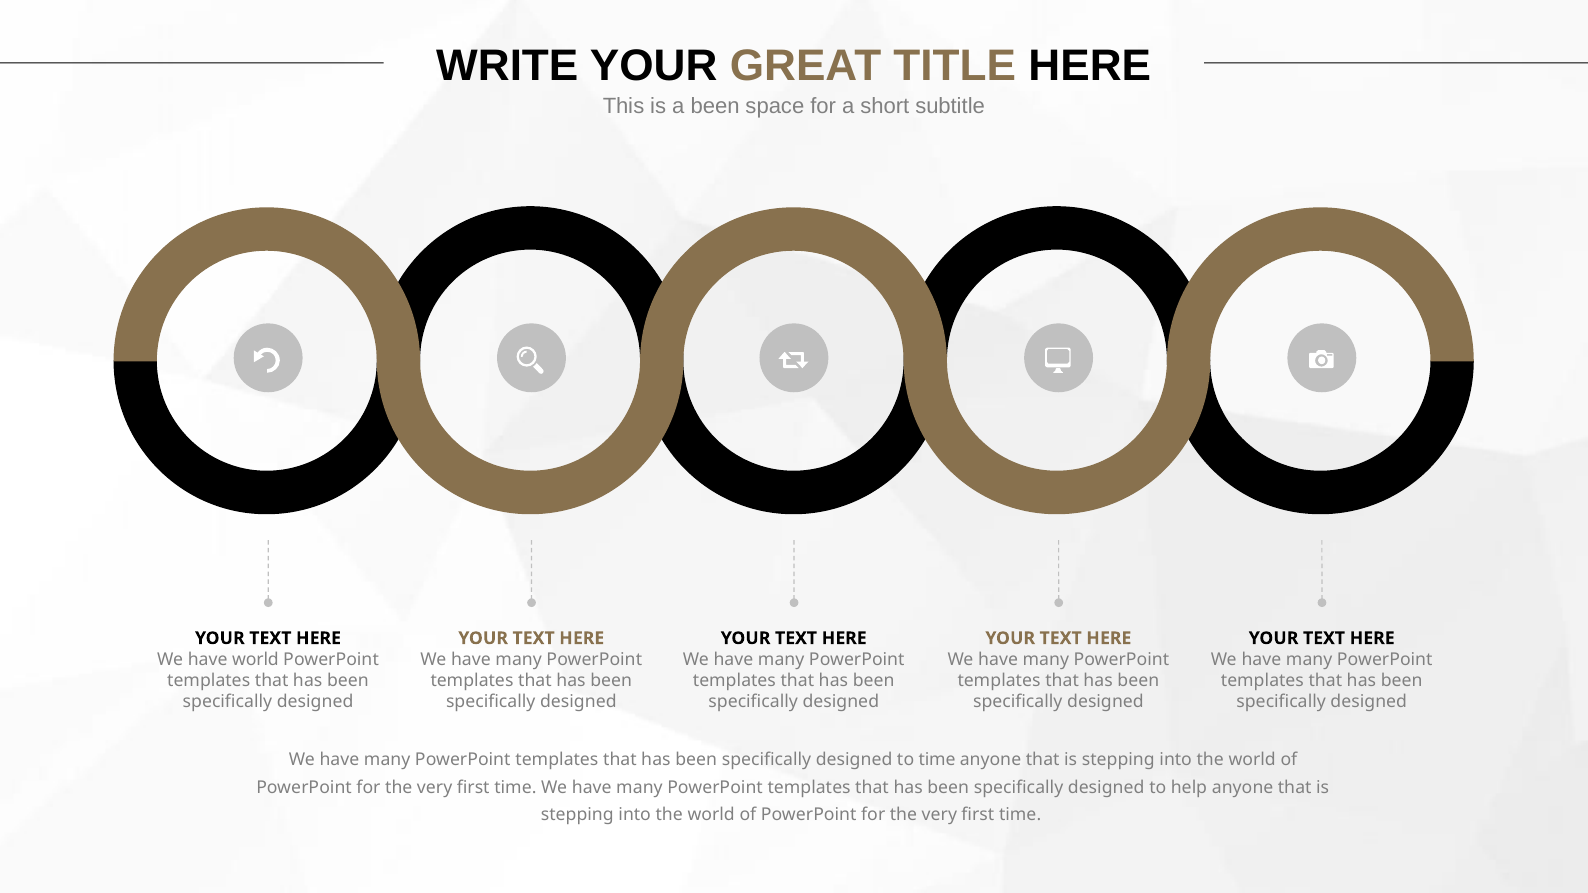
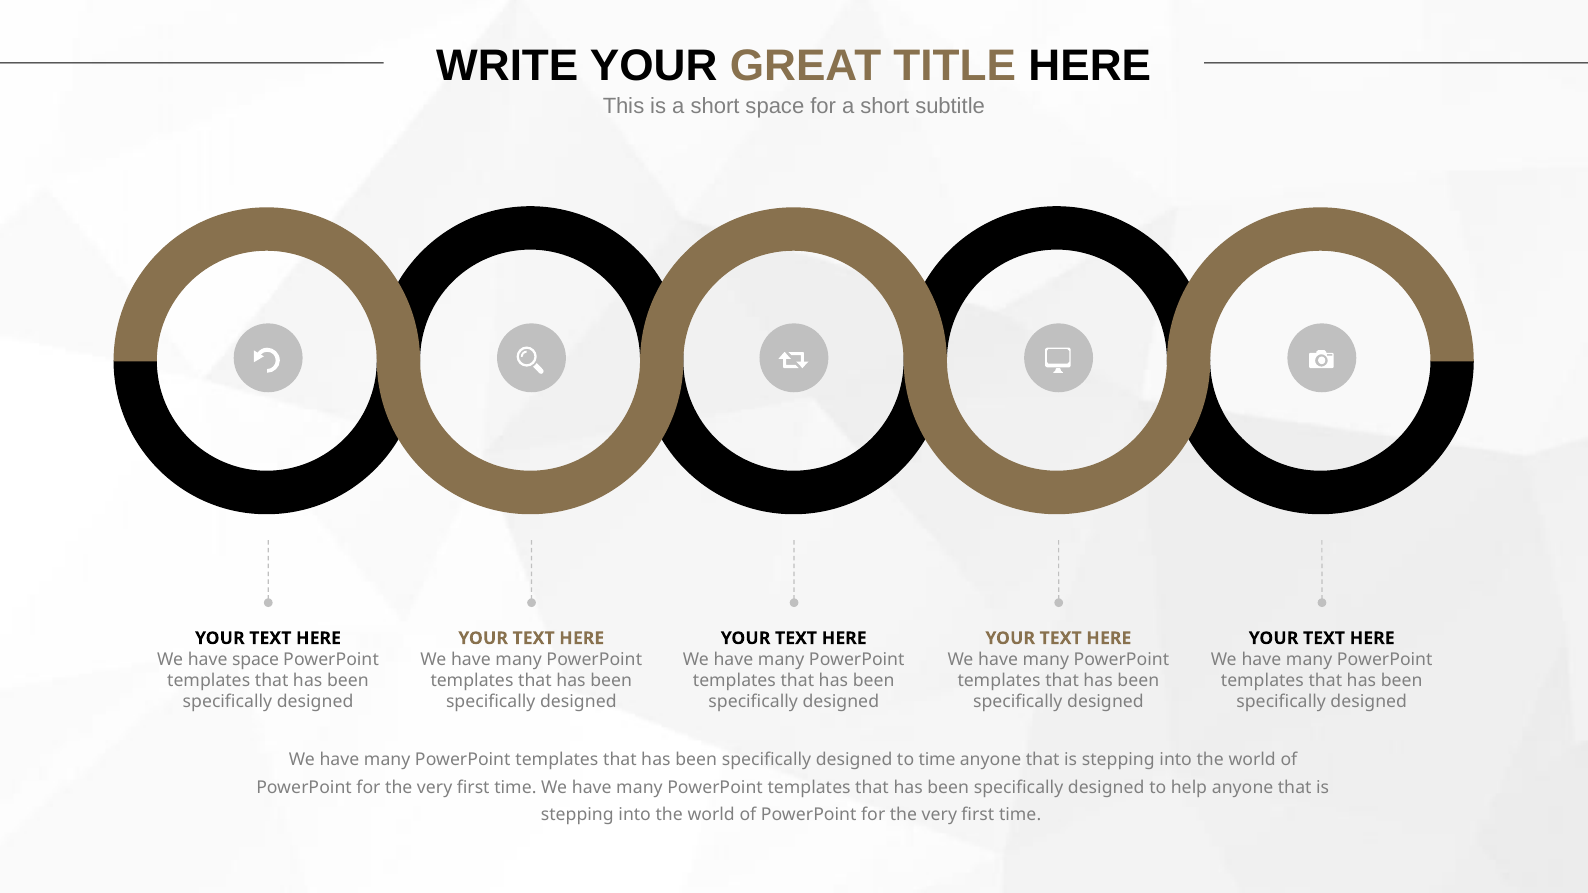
is a been: been -> short (715, 106)
have world: world -> space (256, 659)
